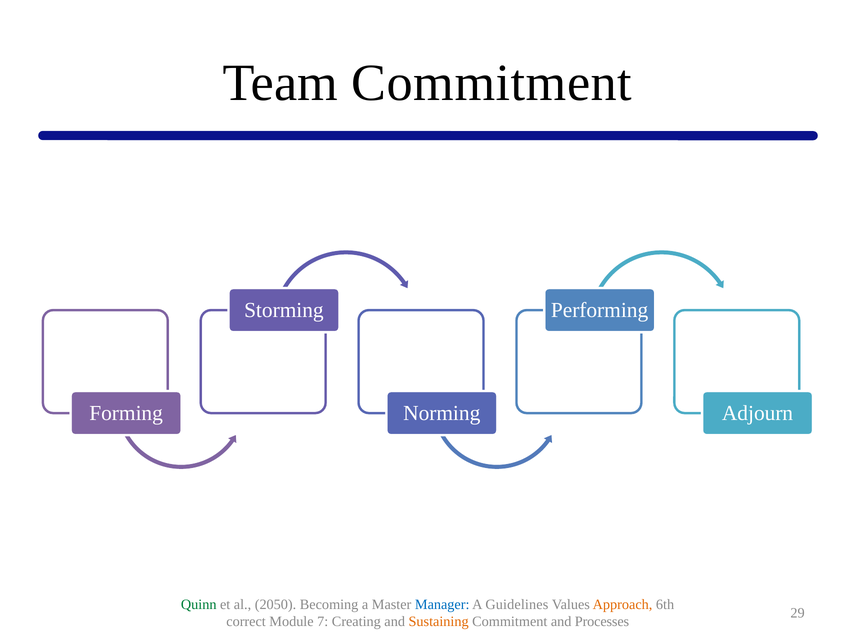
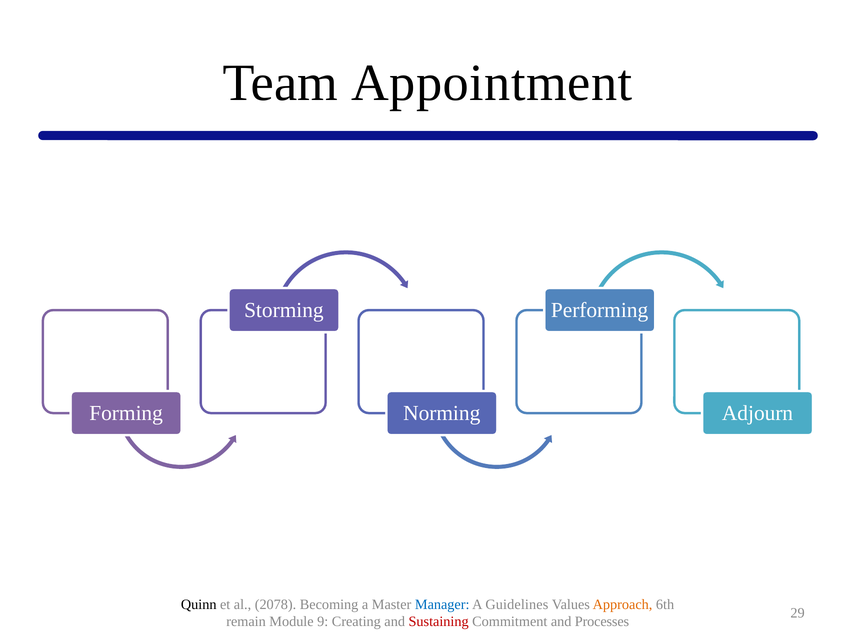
Team Commitment: Commitment -> Appointment (492, 83)
Quinn colour: green -> black (199, 605)
2050: 2050 -> 2078 (276, 605)
correct: correct -> remain (246, 622)
7: 7 -> 9 (323, 622)
Sustaining colour: orange -> red (439, 622)
